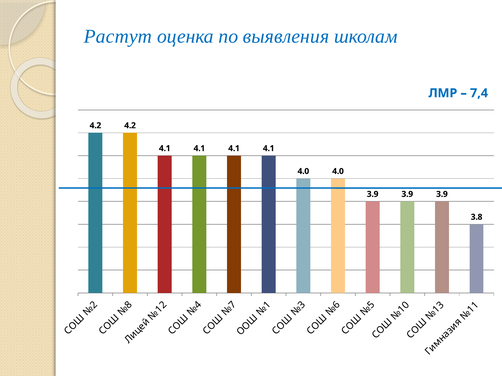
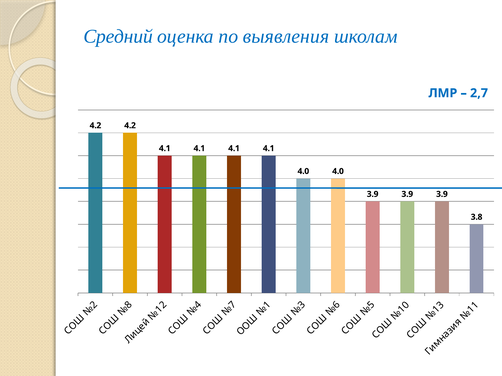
Растут: Растут -> Средний (118, 36)
7,4: 7,4 -> 2,7 (479, 93)
